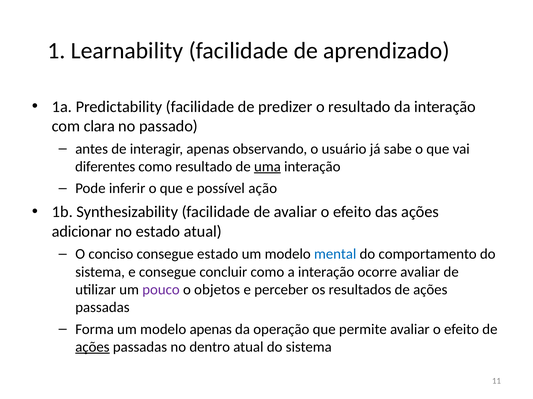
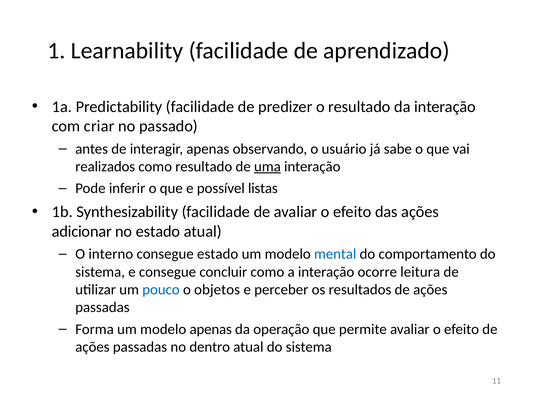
clara: clara -> criar (99, 126)
diferentes: diferentes -> realizados (105, 167)
ação: ação -> listas (263, 189)
conciso: conciso -> interno (111, 255)
ocorre avaliar: avaliar -> leitura (420, 272)
pouco colour: purple -> blue (161, 290)
ações underline: present -> none (92, 348)
